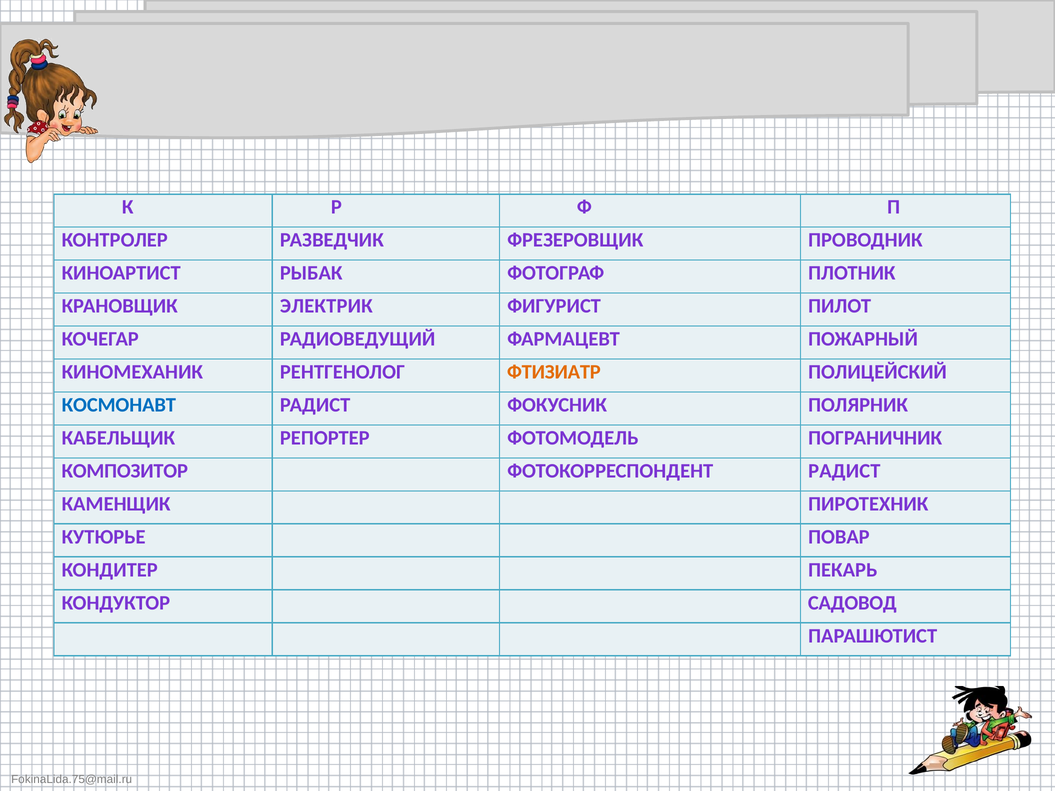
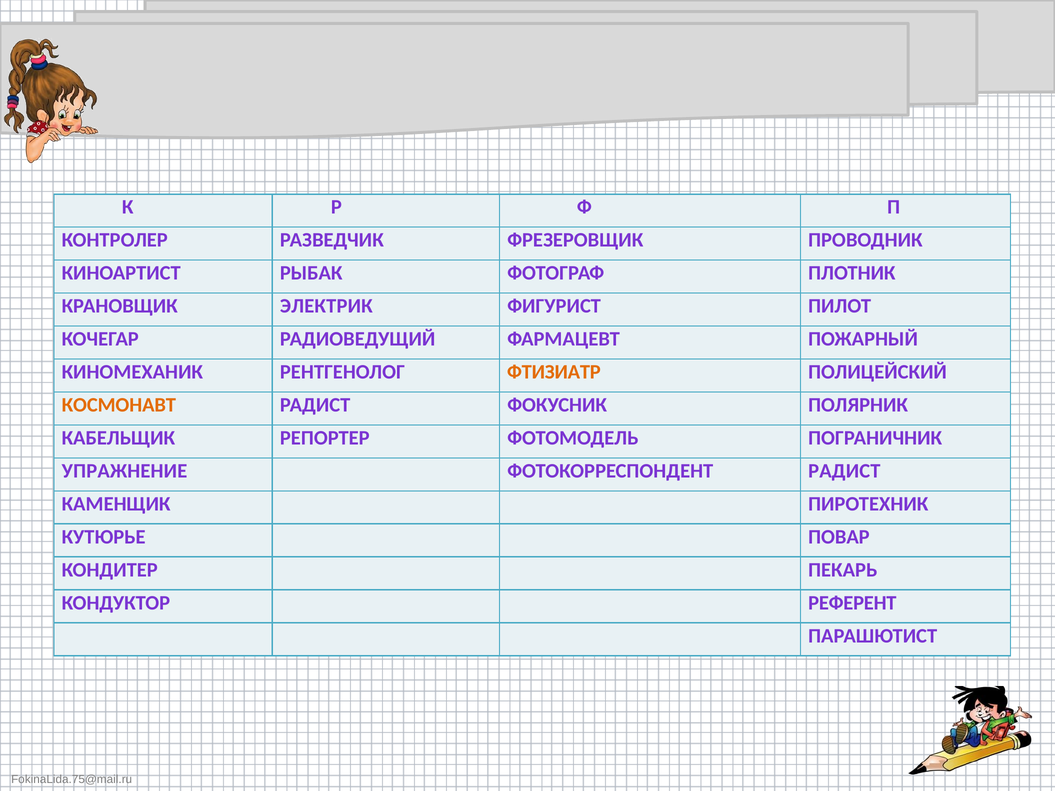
КОСМОНАВТ colour: blue -> orange (119, 405)
КОМПОЗИТОР: КОМПОЗИТОР -> УПРАЖНЕНИЕ (125, 471)
САДОВОД: САДОВОД -> РЕФЕРЕНТ (852, 603)
